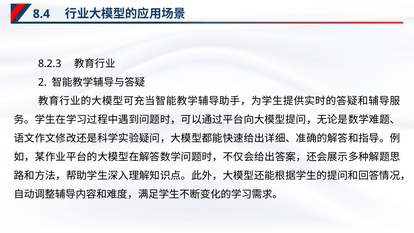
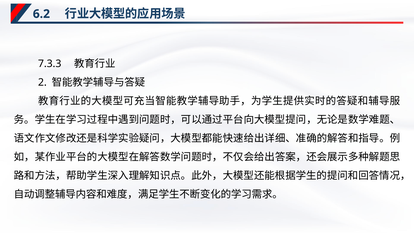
8.4: 8.4 -> 6.2 (41, 14)
8.2.3: 8.2.3 -> 7.3.3 (50, 64)
